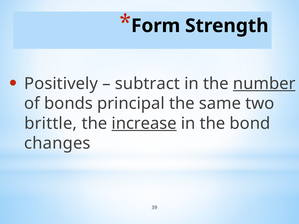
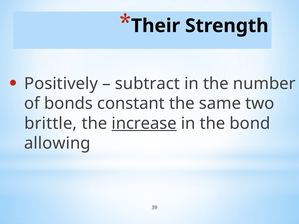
Form: Form -> Their (156, 26)
number underline: present -> none (264, 84)
principal: principal -> constant (131, 104)
changes: changes -> allowing (57, 143)
